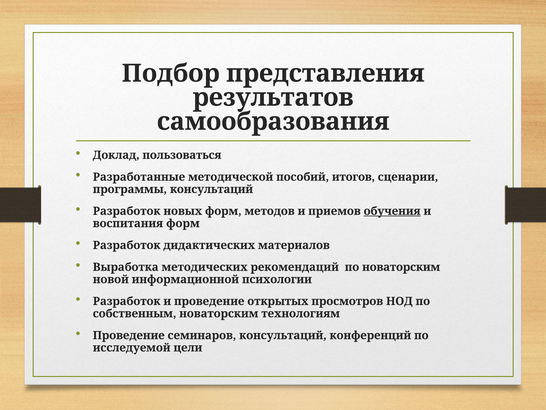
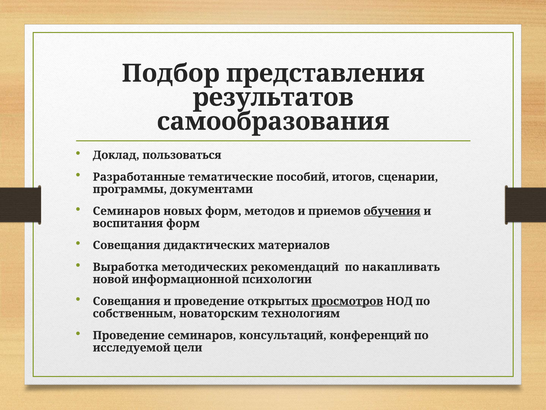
методической: методической -> тематические (231, 177)
программы консультаций: консультаций -> документами (211, 189)
Разработок: Разработок -> Семинаров (127, 211)
Разработок: Разработок -> Совещания (127, 245)
по новаторским: новаторским -> накапливать (401, 267)
Разработок: Разработок -> Совещания (127, 301)
просмотров underline: none -> present (347, 301)
